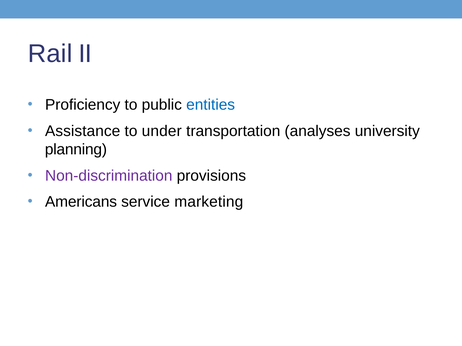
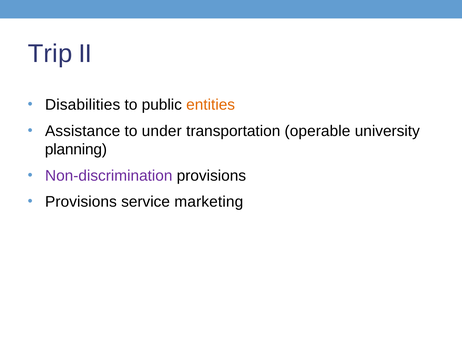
Rail: Rail -> Trip (50, 54)
Proficiency: Proficiency -> Disabilities (83, 105)
entities colour: blue -> orange (211, 105)
analyses: analyses -> operable (317, 131)
Americans: Americans -> Provisions (81, 202)
